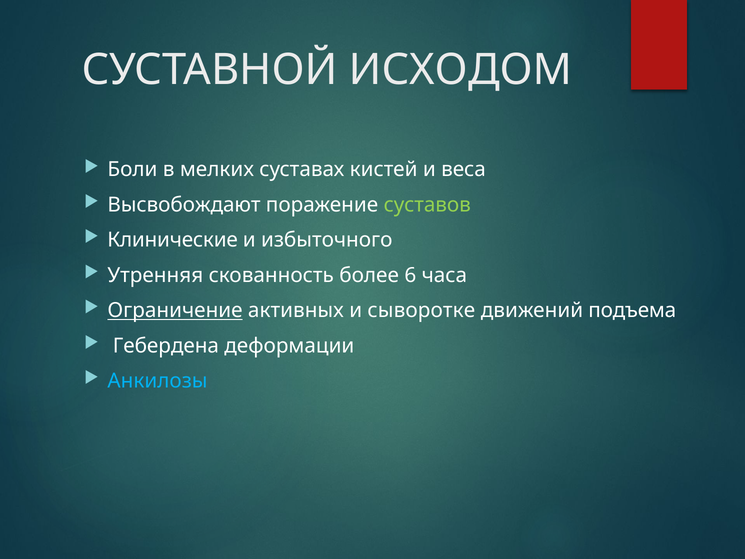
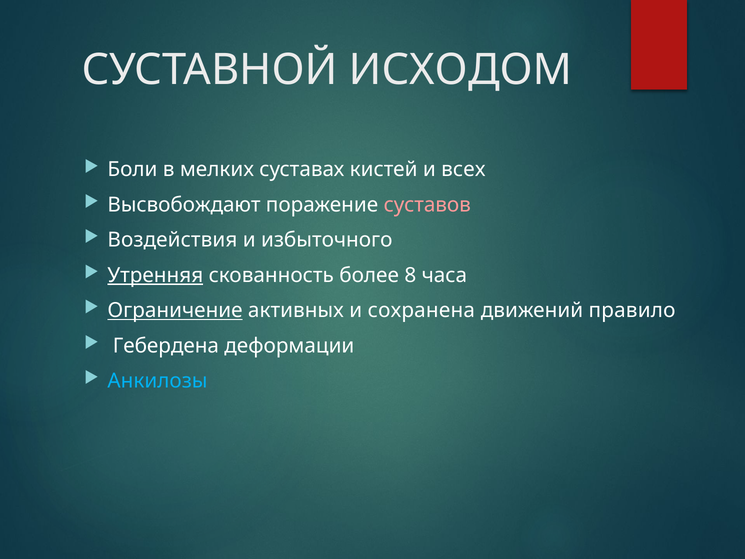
веса: веса -> всех (463, 170)
суставов colour: light green -> pink (427, 205)
Клинические: Клинические -> Воздействия (172, 240)
Утренняя underline: none -> present (155, 275)
6: 6 -> 8 (410, 275)
сыворотке: сыворотке -> сохранена (421, 310)
подъема: подъема -> правило (632, 310)
